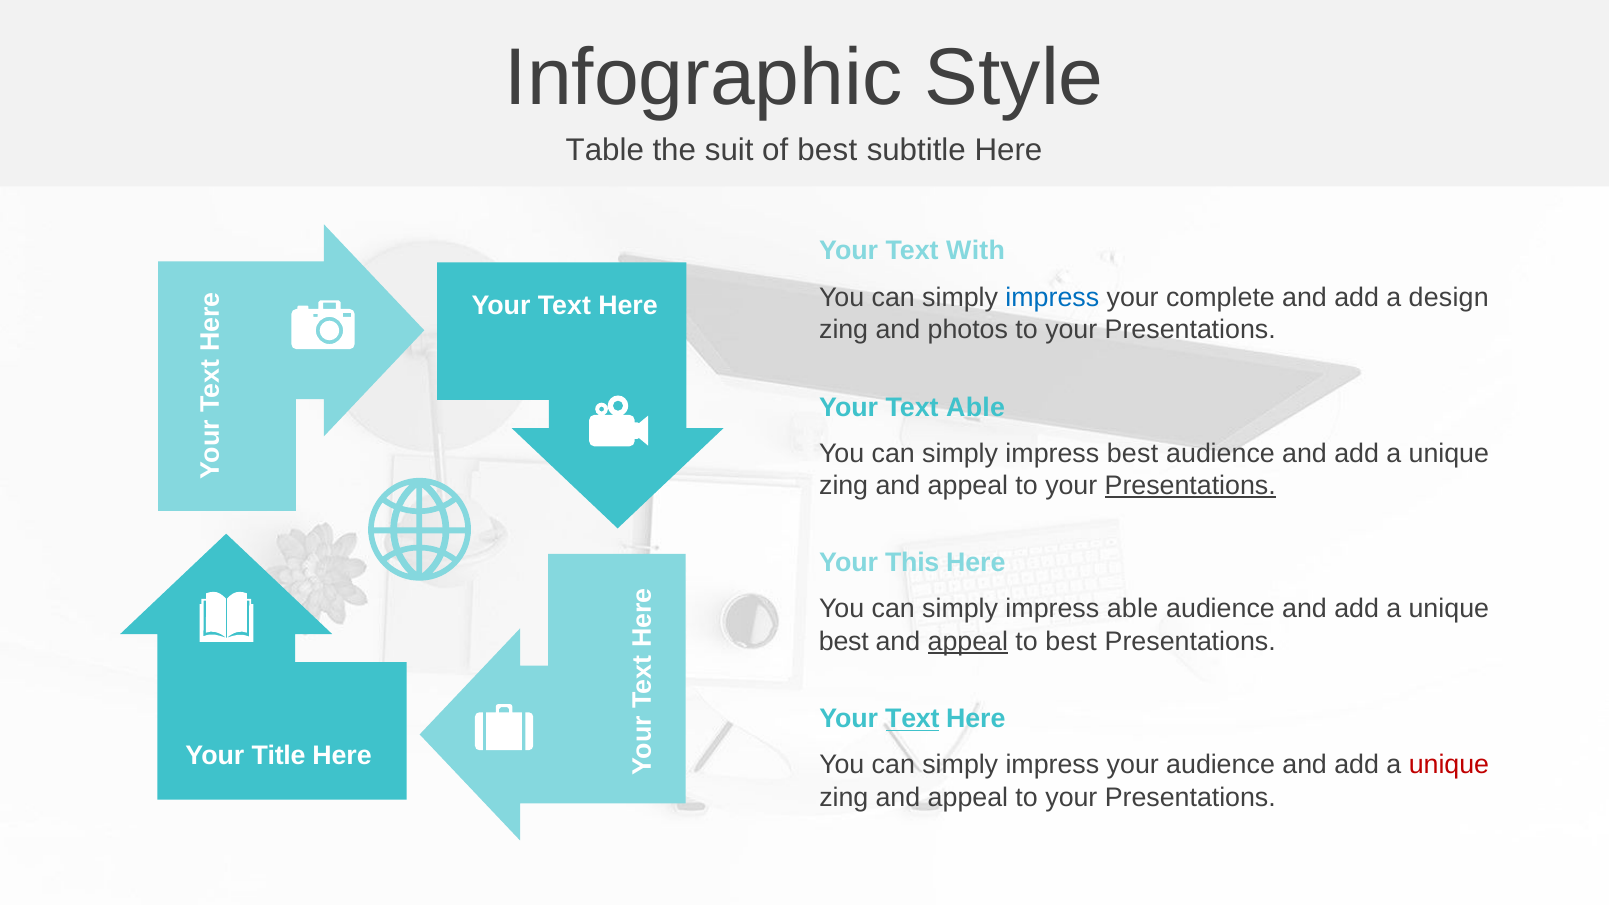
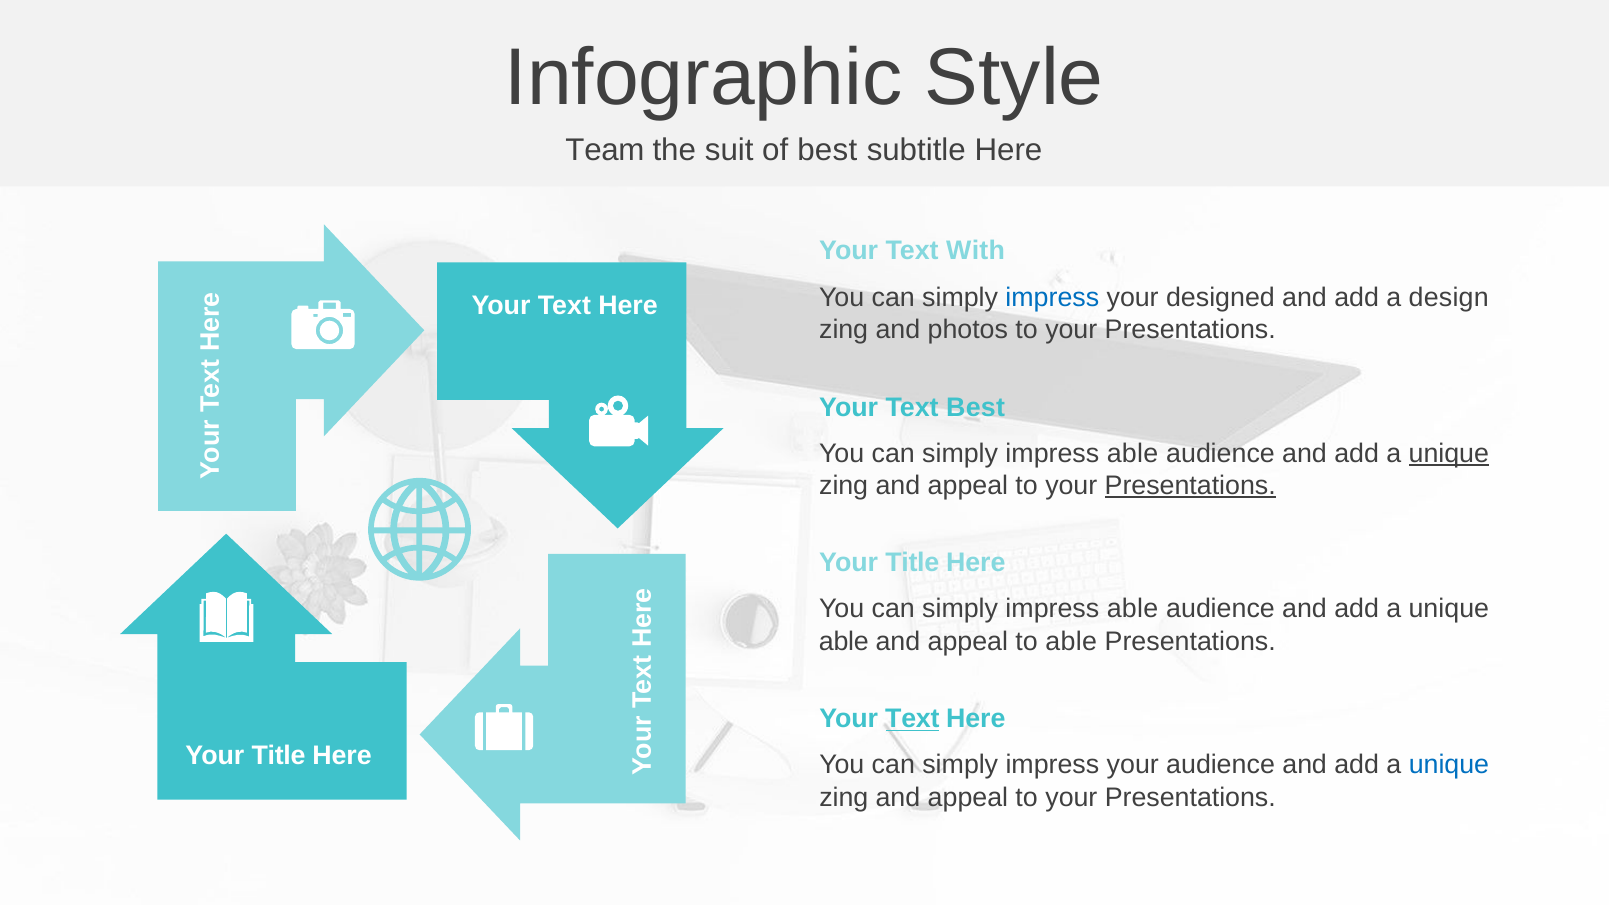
Table: Table -> Team (605, 151)
complete: complete -> designed (1220, 298)
Text Able: Able -> Best (976, 408)
best: best -> able (1133, 453)
unique underline: none -> present (1449, 453)
This: This -> Title (912, 563)
best: best -> able (844, 641)
appeal underline: present -> none (968, 641)
to best: best -> able (1071, 641)
unique colour: red -> blue (1449, 765)
